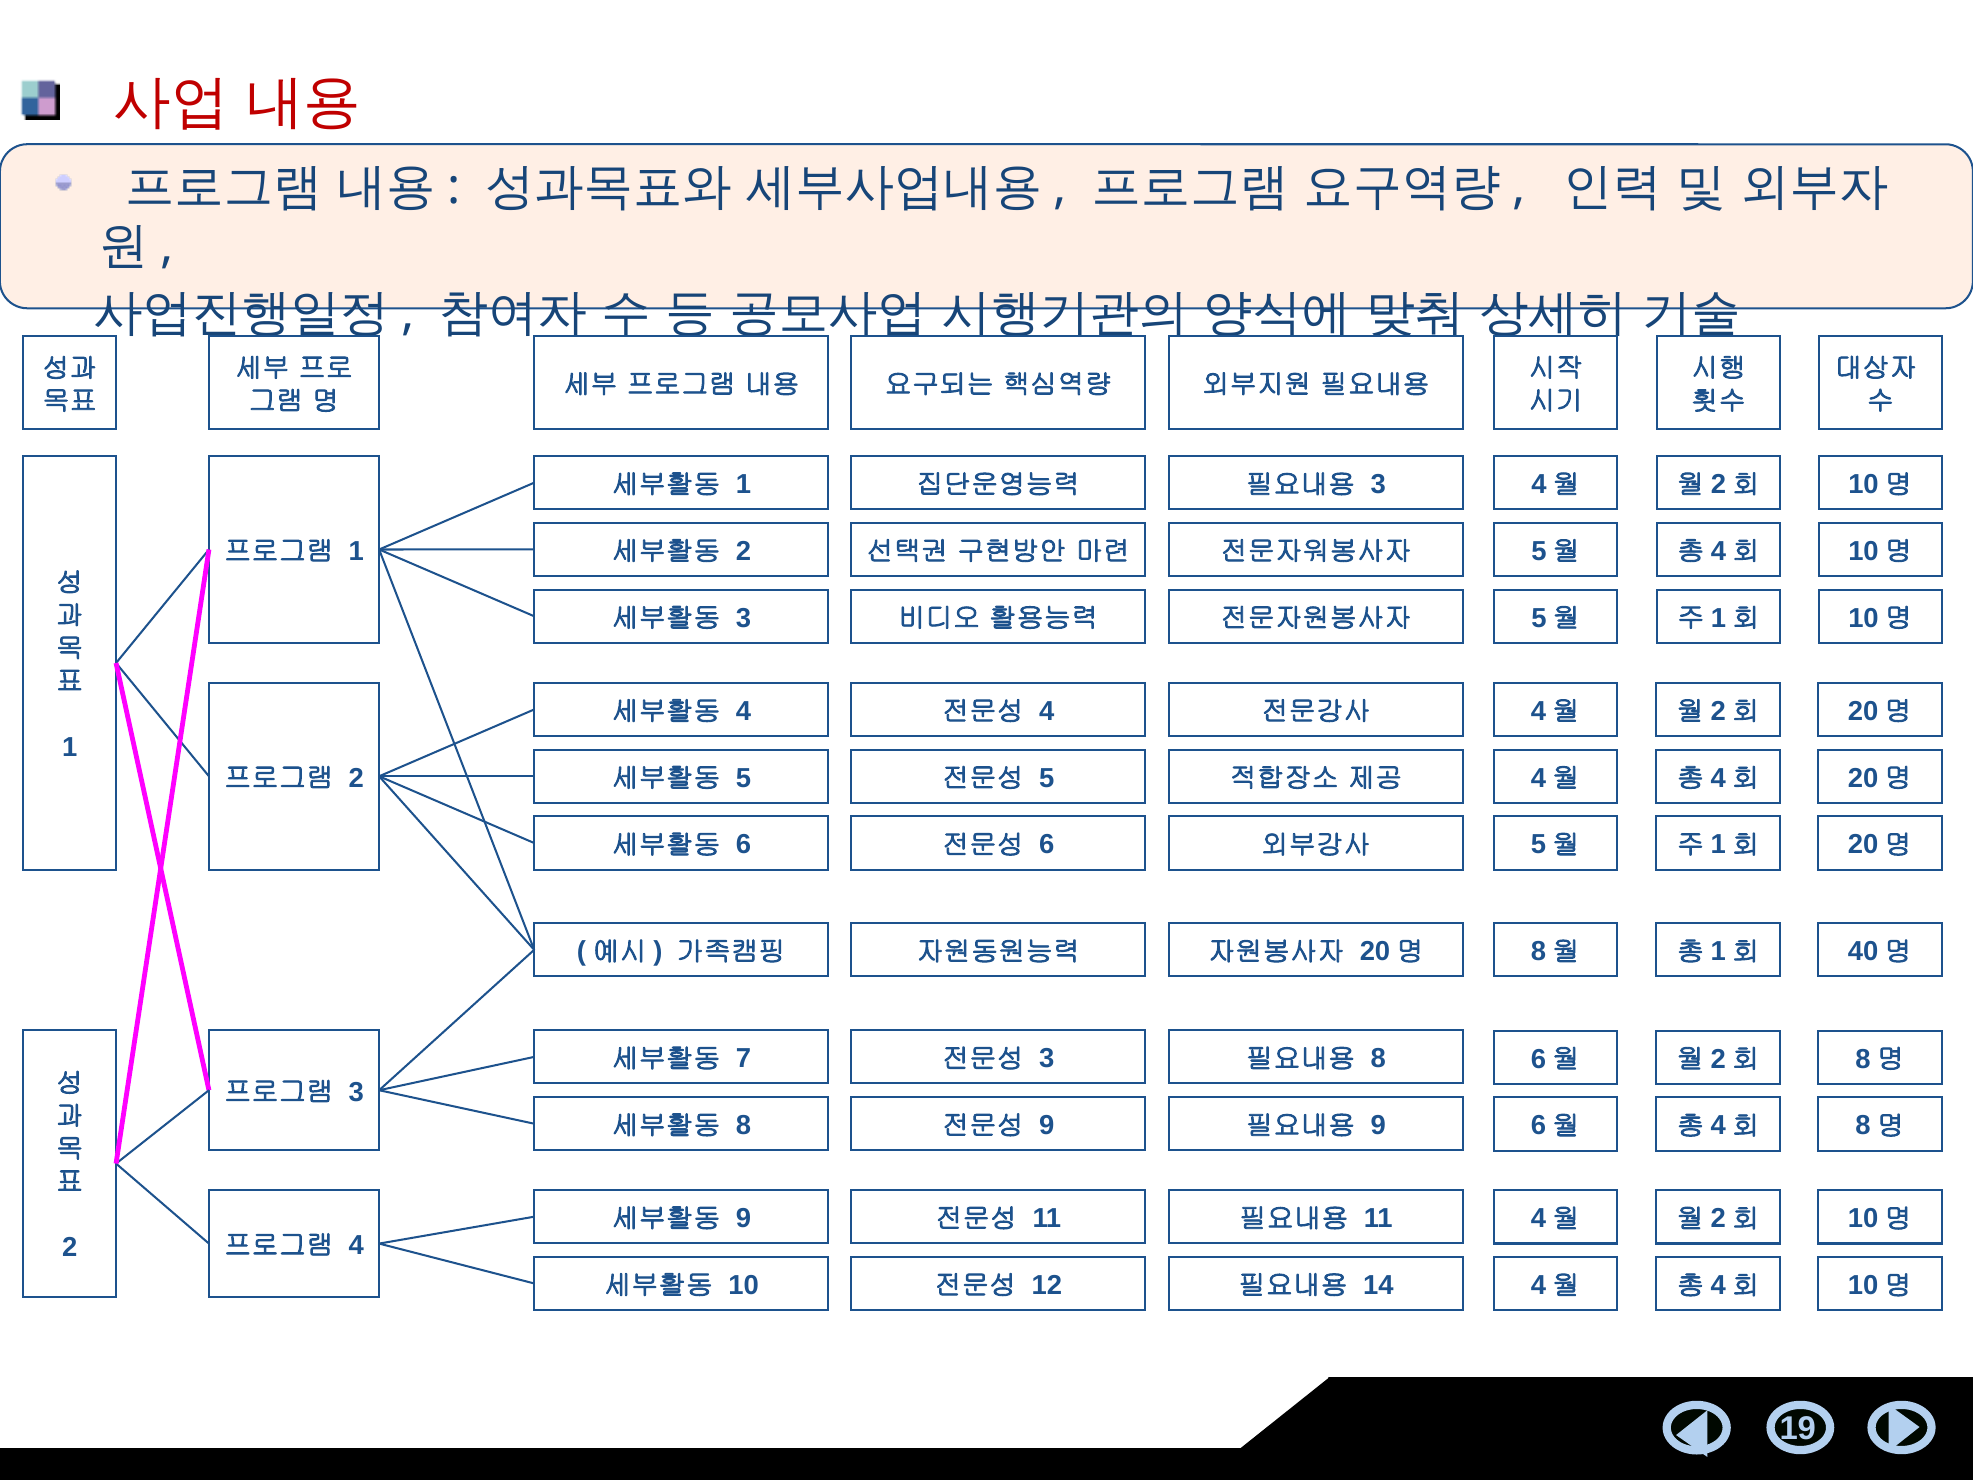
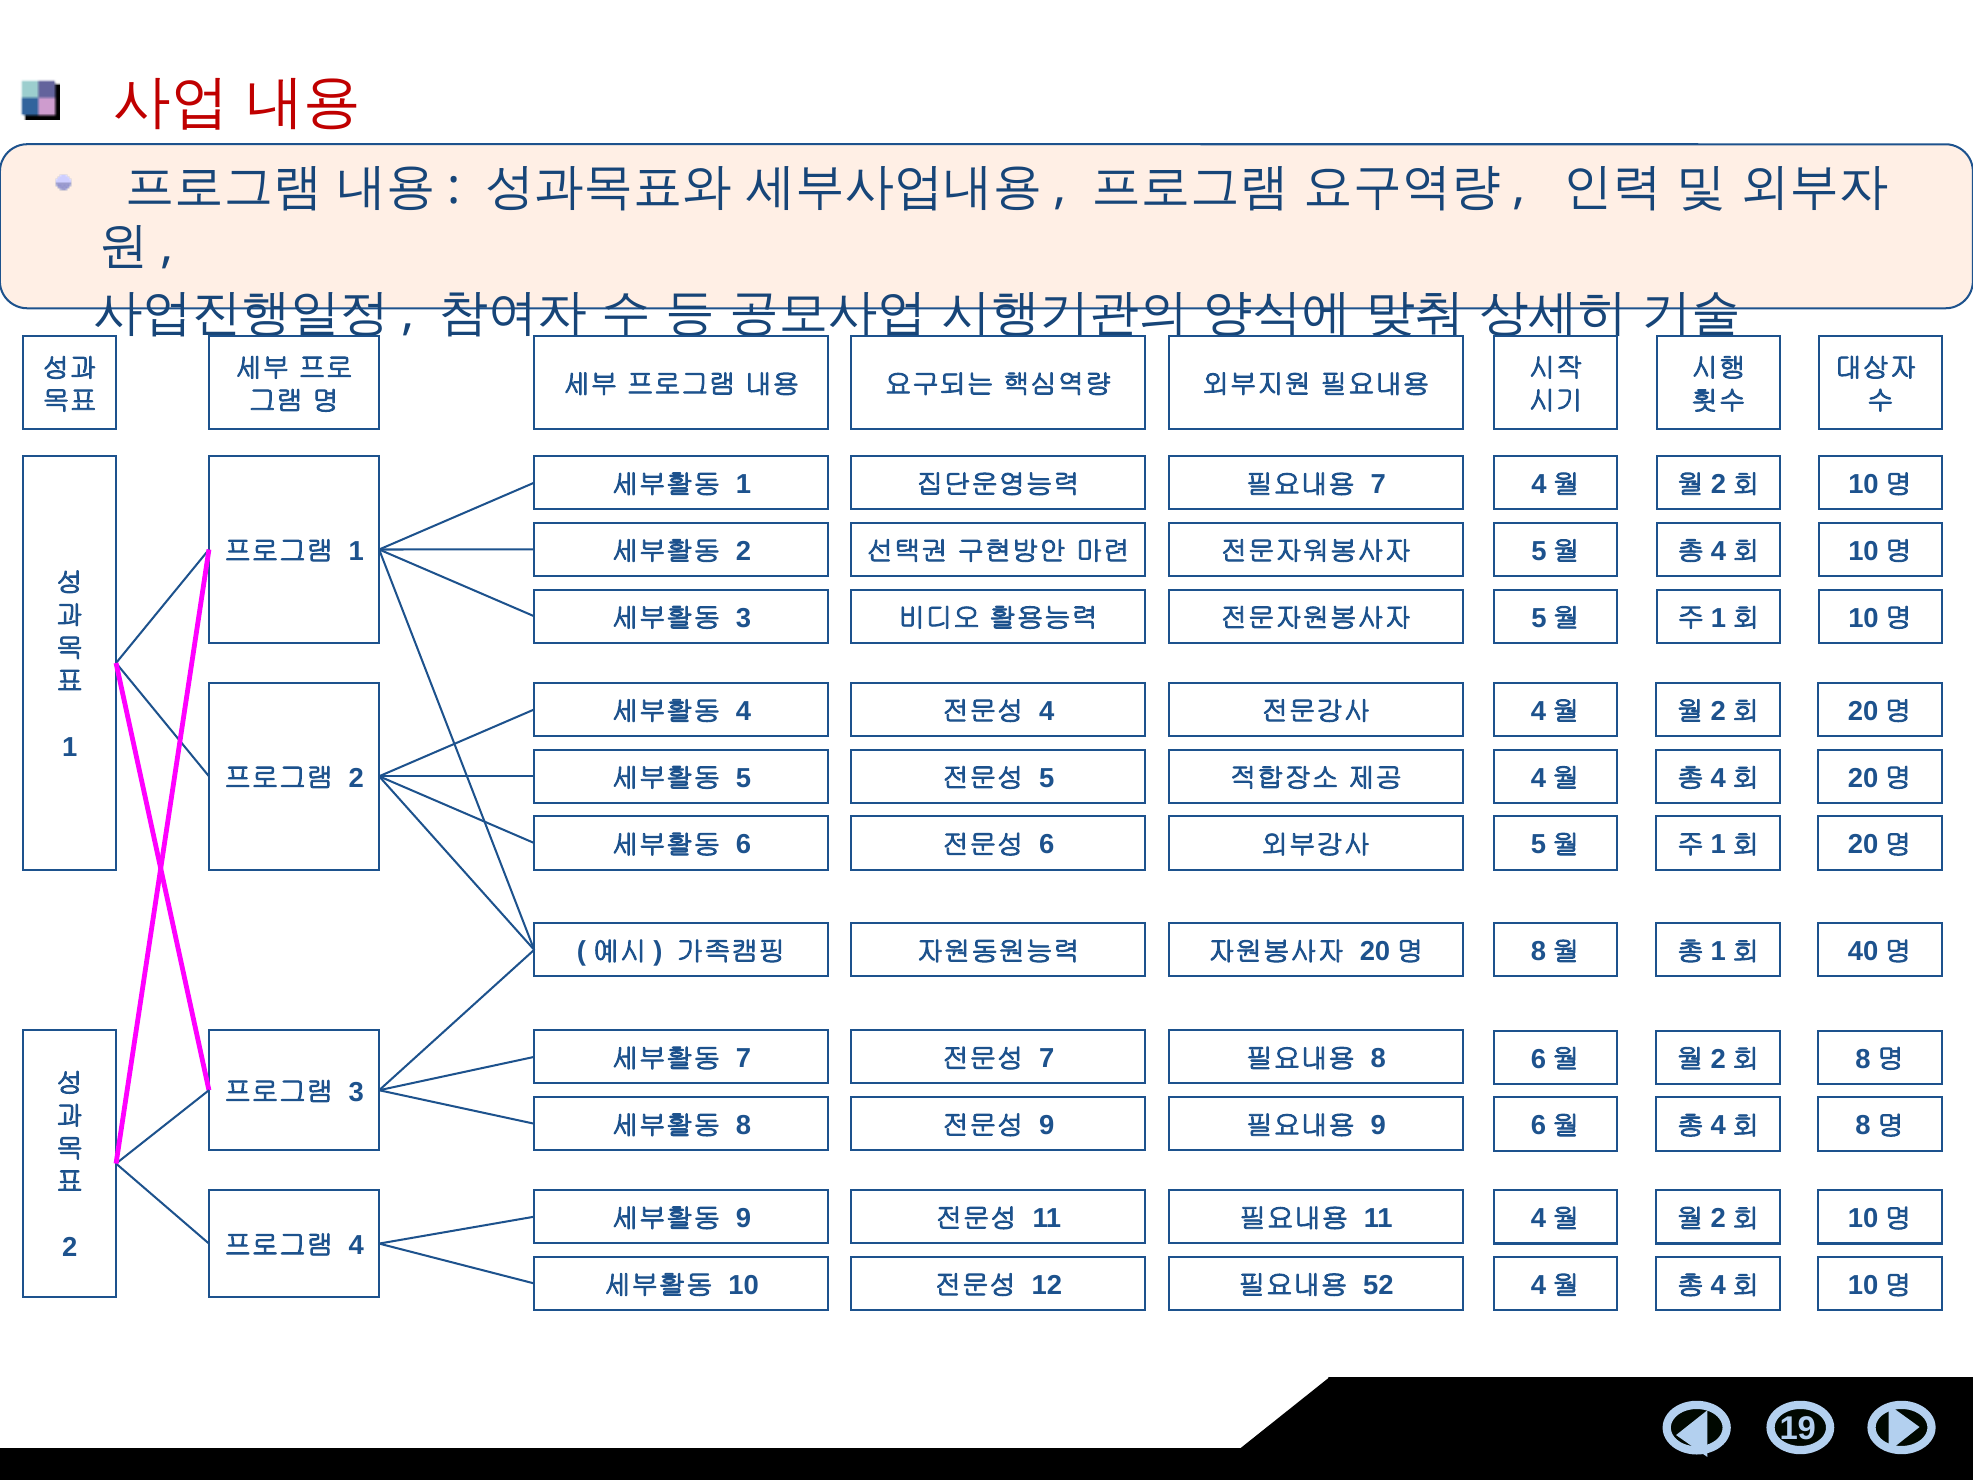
3: 3 -> 7 (1378, 485)
3: 3 -> 7 (1047, 1059)
14: 14 -> 52 (1378, 1285)
